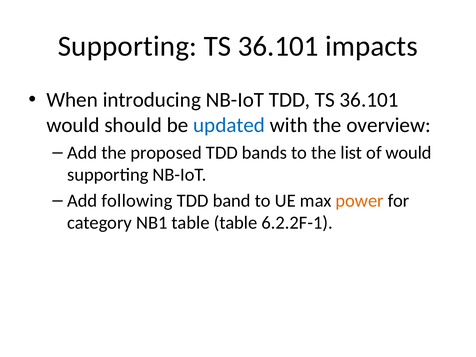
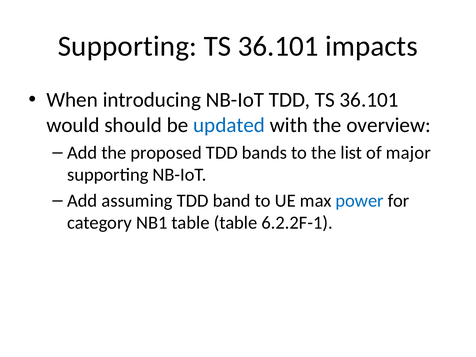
of would: would -> major (408, 153)
following: following -> assuming (137, 201)
power colour: orange -> blue (360, 201)
